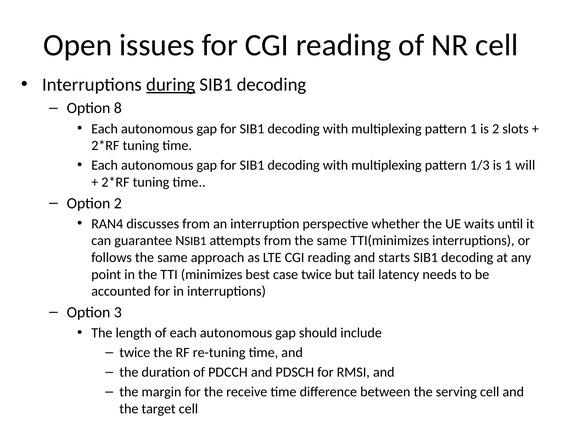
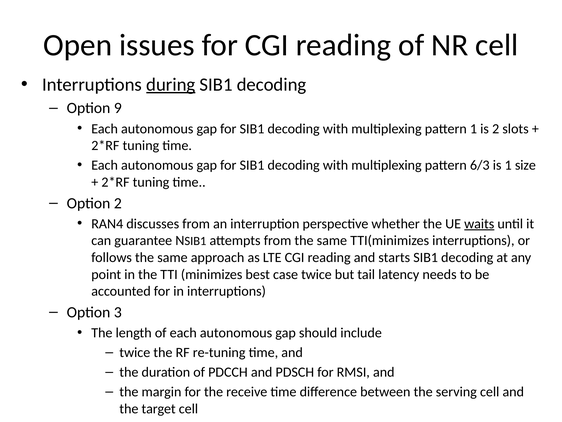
8: 8 -> 9 (118, 108)
1/3: 1/3 -> 6/3 (480, 165)
will: will -> size (525, 165)
waits underline: none -> present (479, 223)
